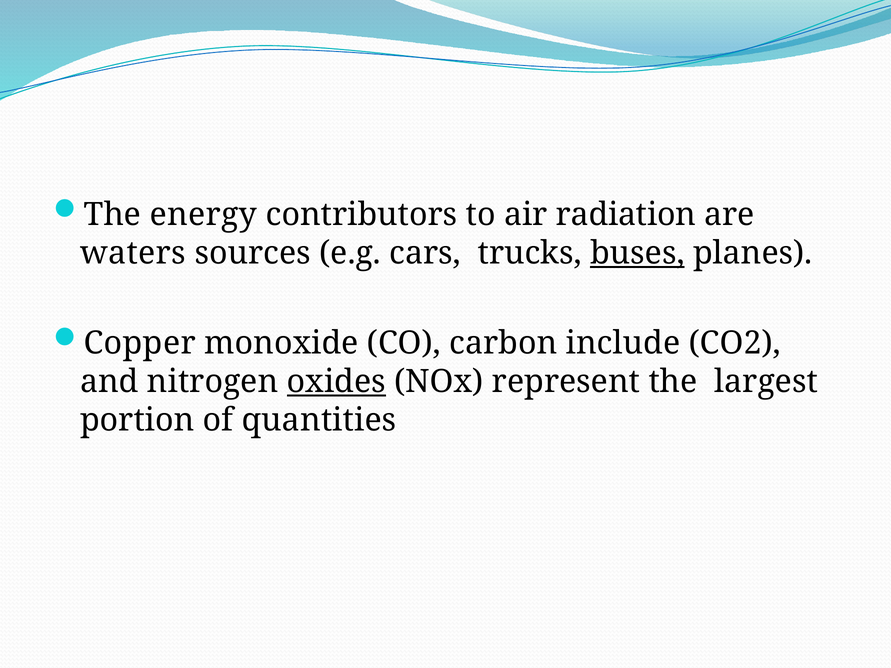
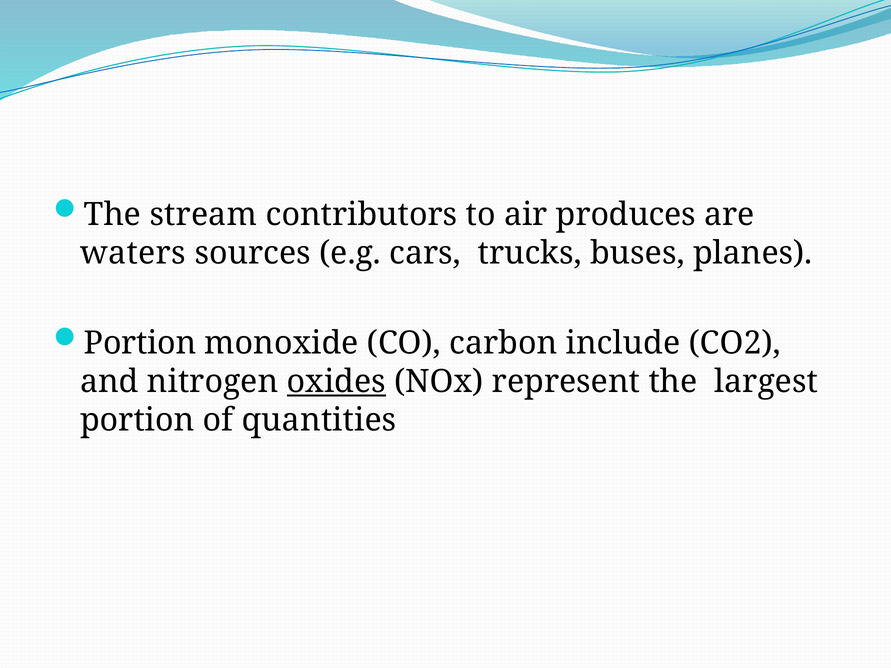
energy: energy -> stream (203, 215)
radiation: radiation -> produces (626, 215)
buses underline: present -> none (637, 253)
Copper: Copper -> Portion (140, 343)
